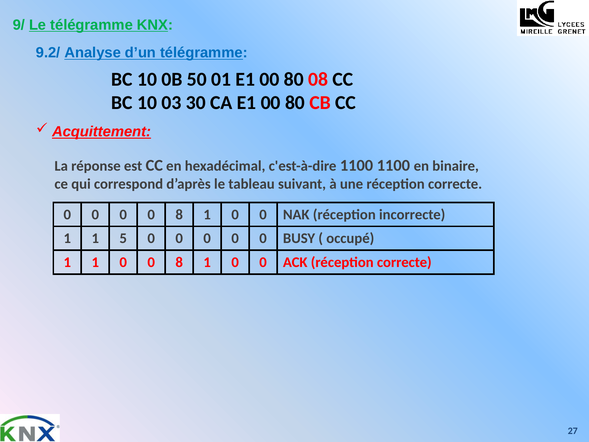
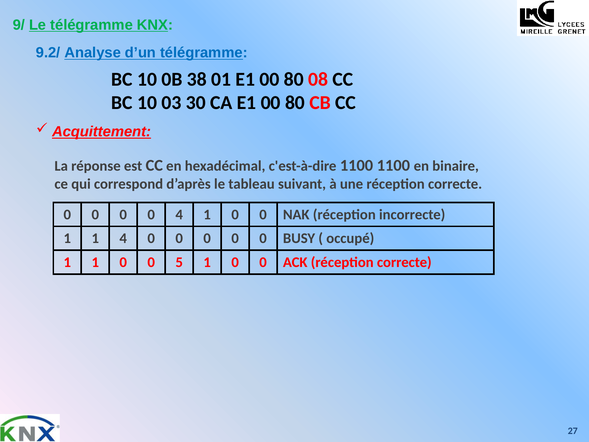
50: 50 -> 38 (197, 79)
0 0 0 8: 8 -> 4 (179, 214)
1 5: 5 -> 4 (123, 238)
1 0 0 8: 8 -> 5 (179, 262)
